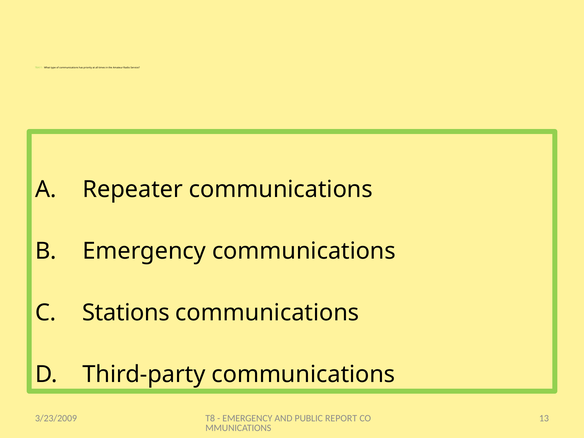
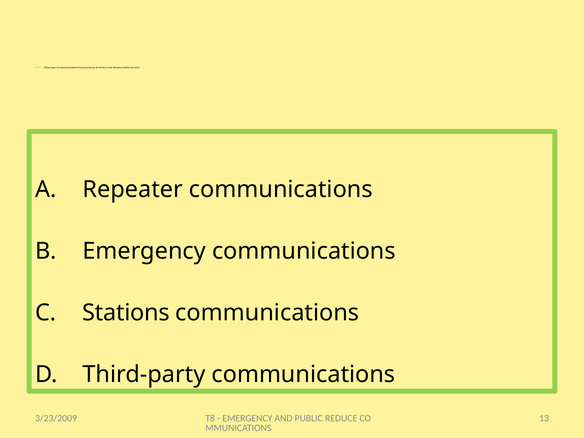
REPORT: REPORT -> REDUCE (341, 418)
